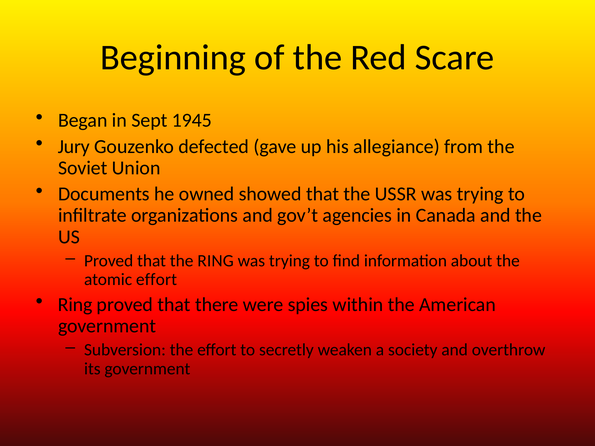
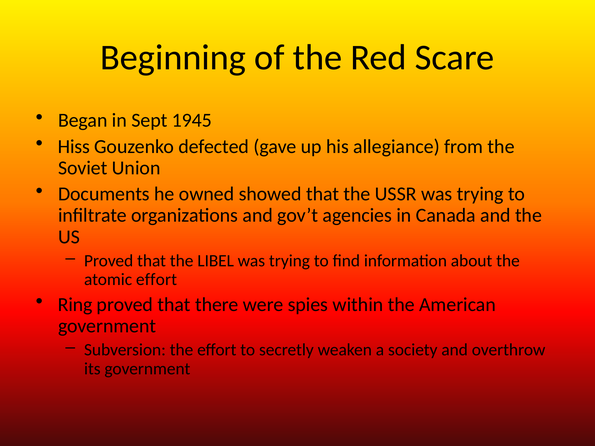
Jury: Jury -> Hiss (74, 147)
the RING: RING -> LIBEL (216, 261)
